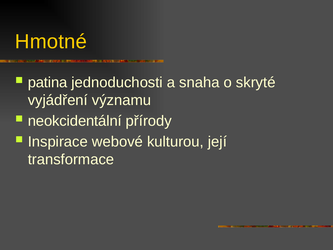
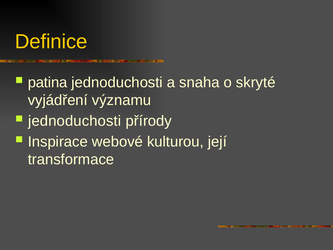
Hmotné: Hmotné -> Definice (51, 42)
neokcidentální: neokcidentální -> jednoduchosti (75, 121)
